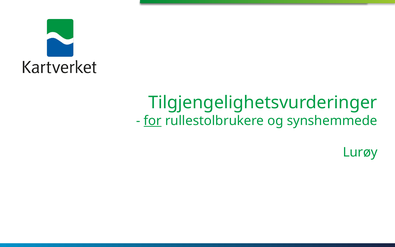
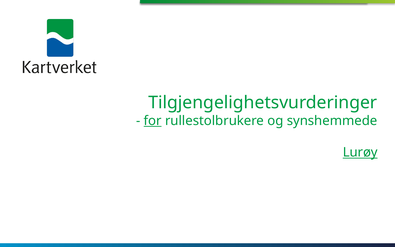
Lurøy underline: none -> present (360, 152)
